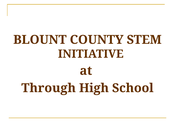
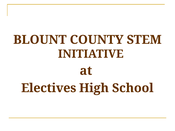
Through: Through -> Electives (49, 88)
